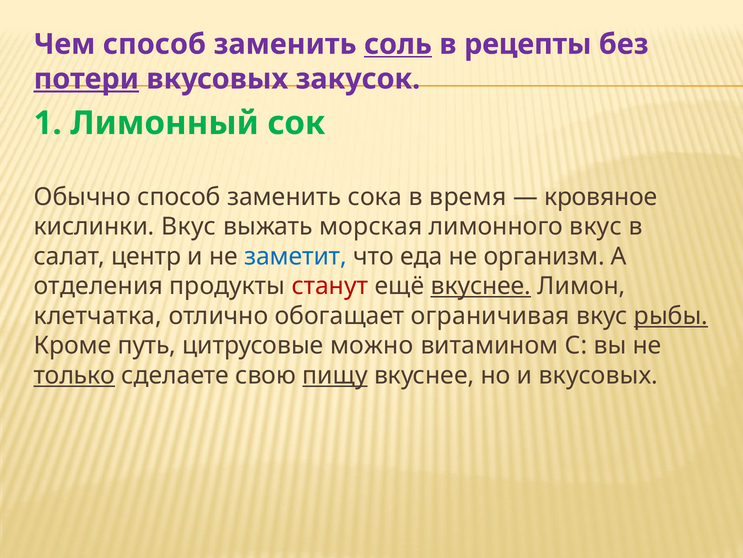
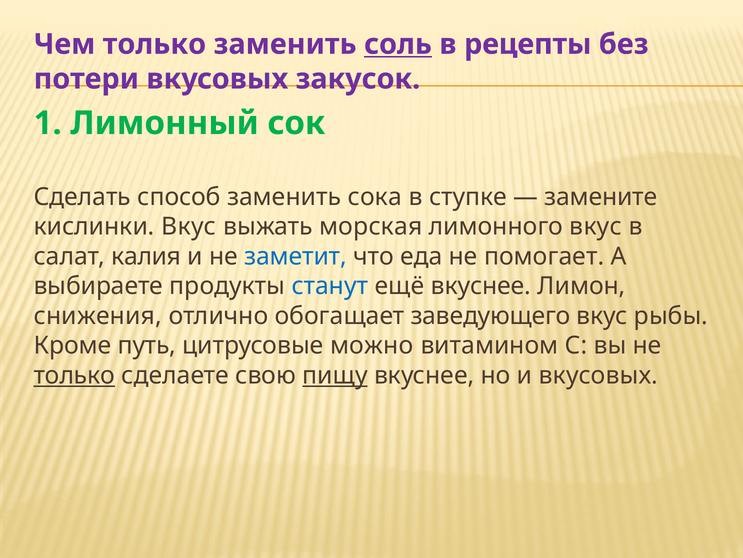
Чем способ: способ -> только (154, 44)
потери underline: present -> none (86, 79)
Обычно: Обычно -> Сделать (82, 197)
время: время -> ступке (468, 197)
кровяное: кровяное -> замените (601, 197)
центр: центр -> калия (146, 256)
организм: организм -> помогает (544, 256)
отделения: отделения -> выбираете (98, 286)
станут colour: red -> blue (330, 286)
вкуснее underline: present -> none (481, 286)
клетчатка: клетчатка -> снижения (98, 316)
ограничивая: ограничивая -> заведующего (491, 316)
рыбы underline: present -> none (671, 316)
